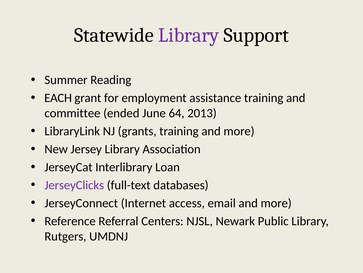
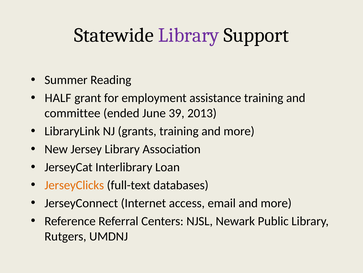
EACH: EACH -> HALF (58, 98)
64: 64 -> 39 (177, 113)
JerseyClicks colour: purple -> orange (74, 185)
